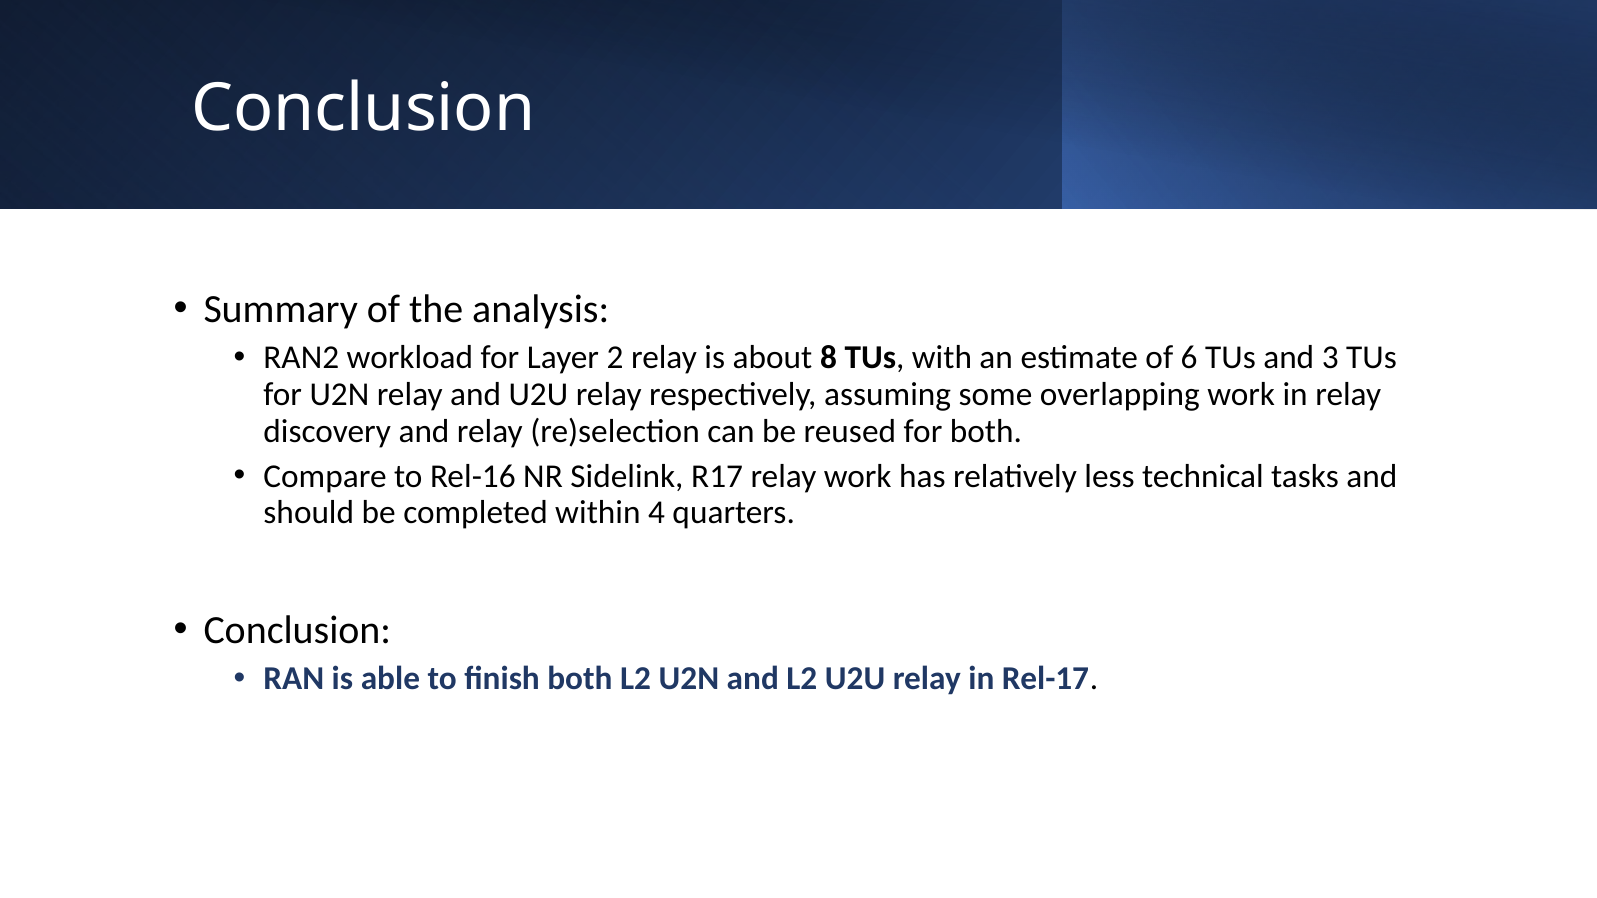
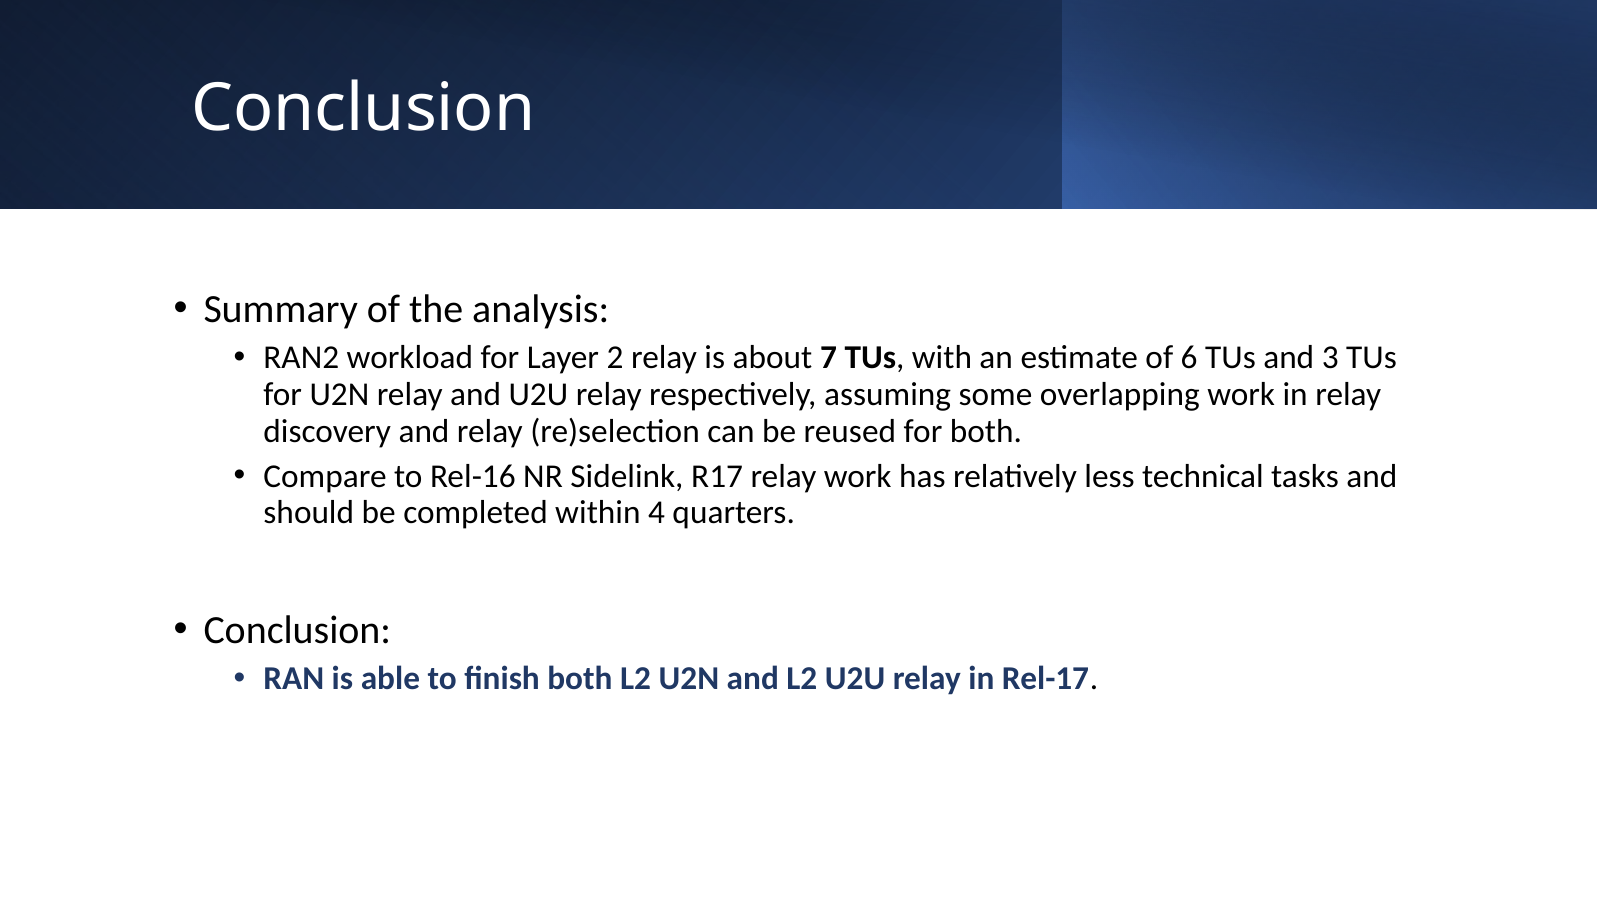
8: 8 -> 7 (829, 358)
